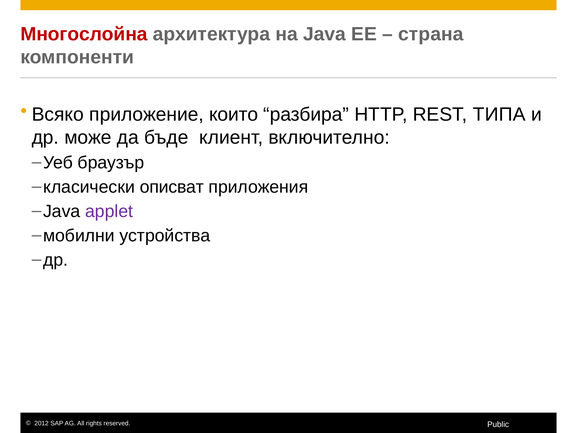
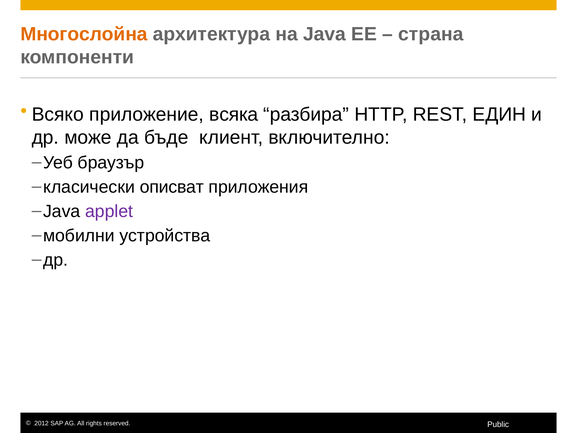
Многослойна colour: red -> orange (84, 34)
които: които -> всяка (234, 114)
ТИПА: ТИПА -> ЕДИН (499, 114)
